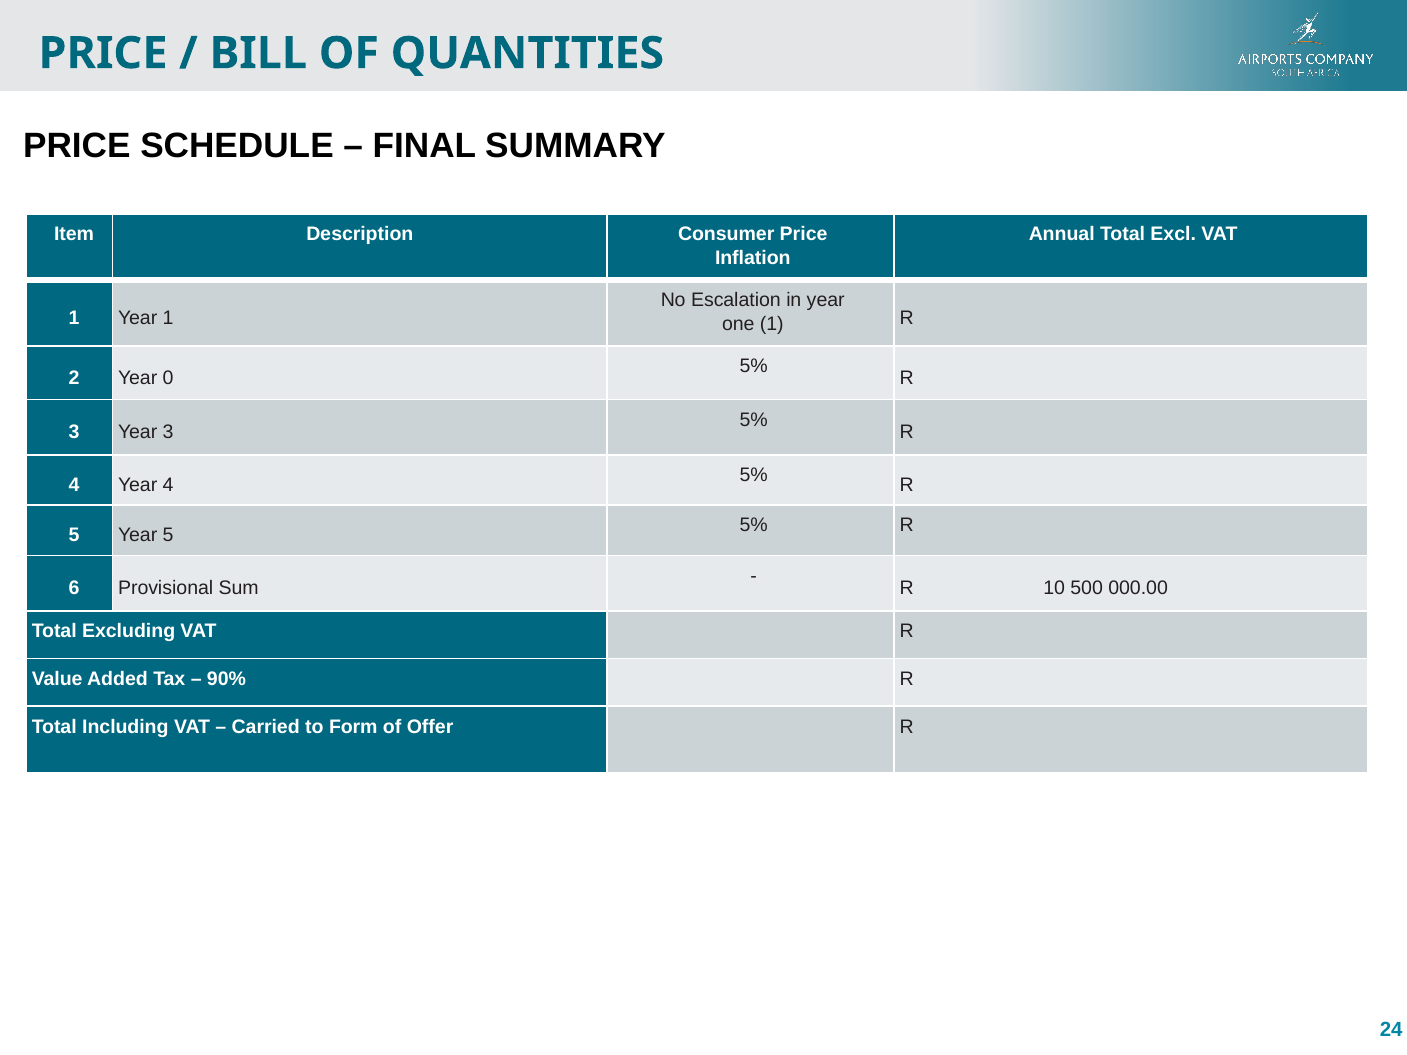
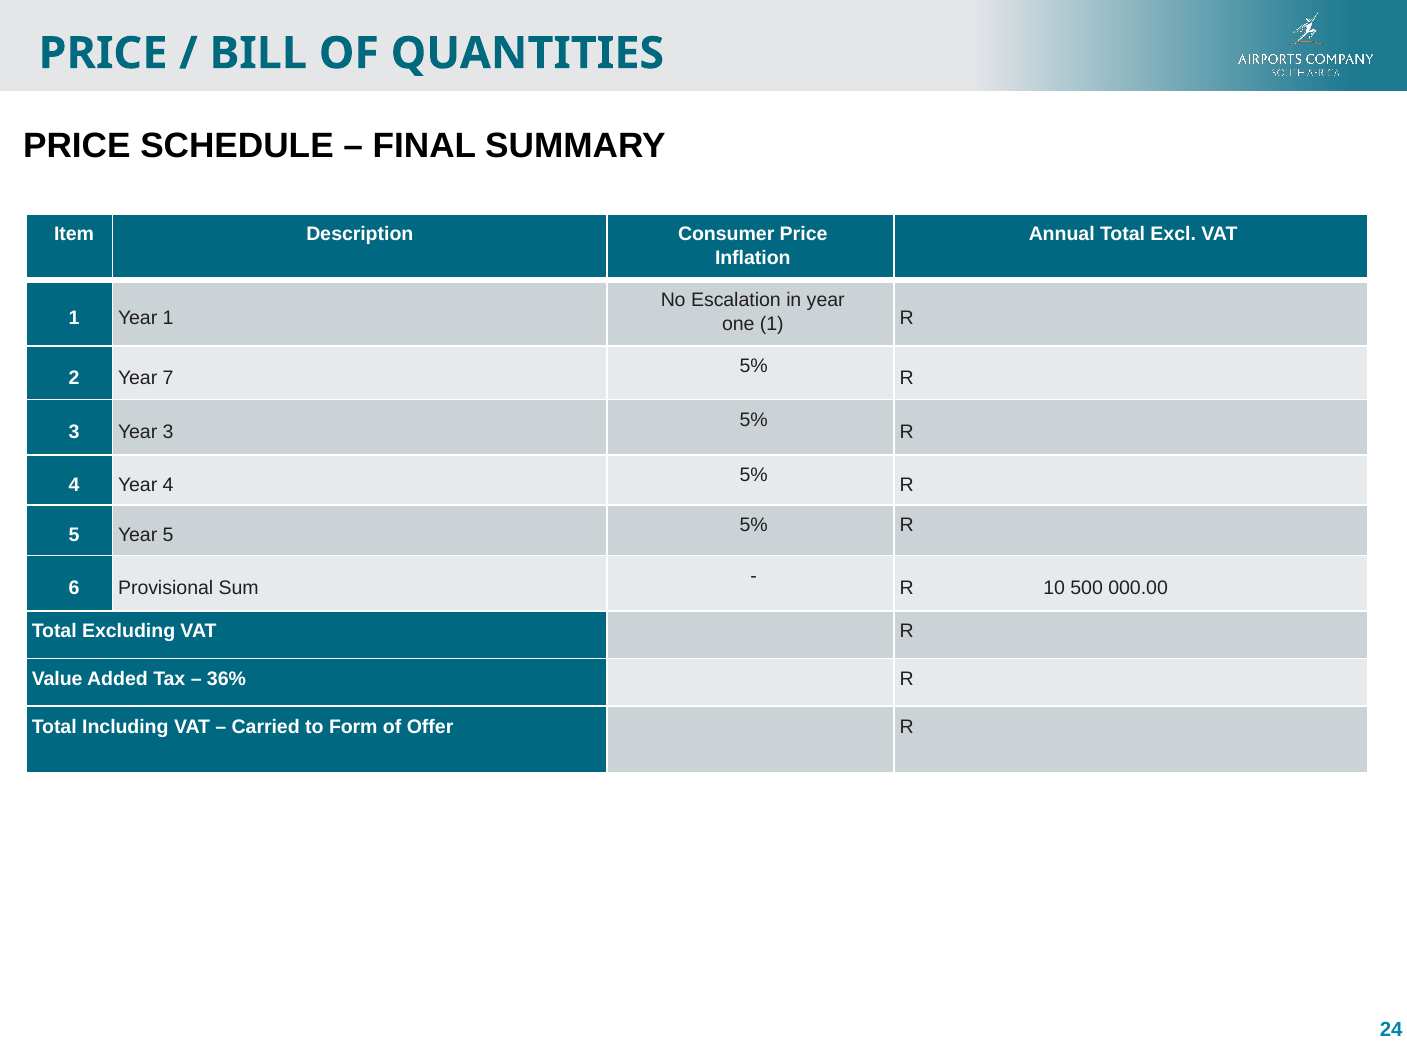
0: 0 -> 7 (168, 378)
90%: 90% -> 36% (226, 679)
